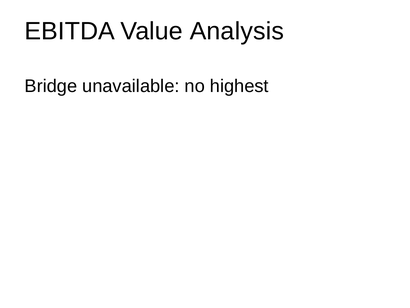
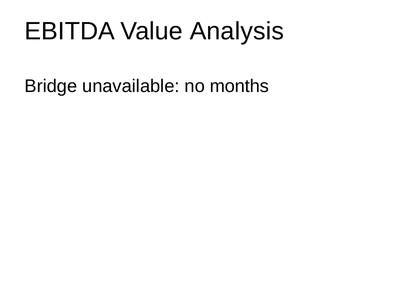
highest: highest -> months (239, 86)
